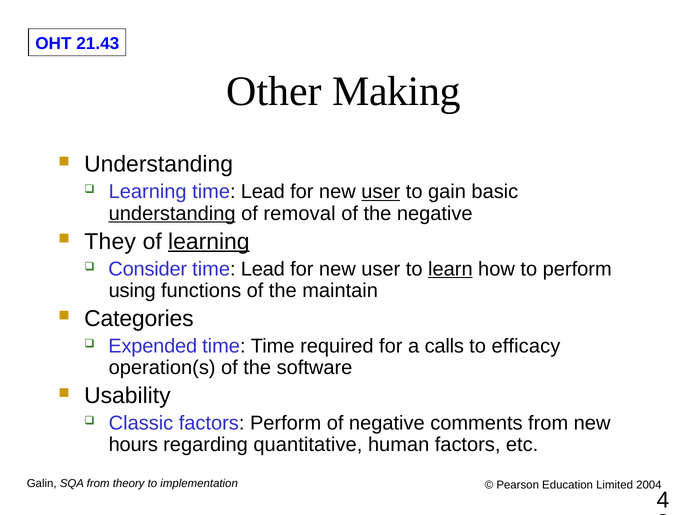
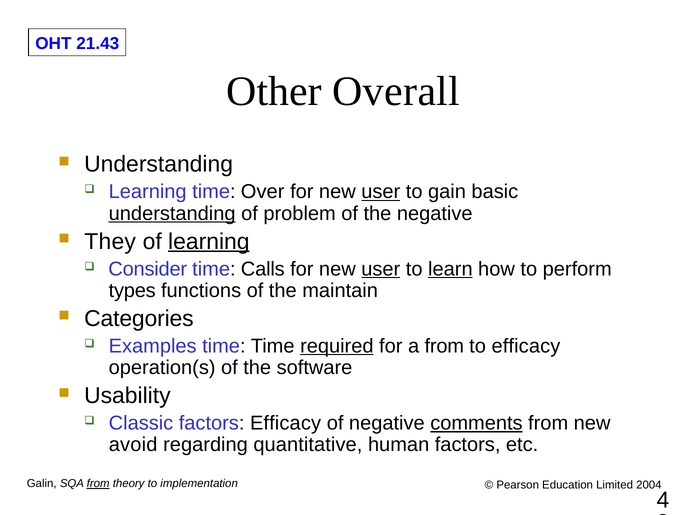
Making: Making -> Overall (396, 92)
Learning time Lead: Lead -> Over (263, 192)
removal: removal -> problem (300, 214)
Lead: Lead -> Calls (263, 269)
user underline: none -> present (381, 269)
using: using -> types (132, 291)
Expended: Expended -> Examples (153, 346)
required underline: none -> present (337, 346)
a calls: calls -> from (444, 346)
factors Perform: Perform -> Efficacy (286, 423)
comments underline: none -> present (476, 423)
hours: hours -> avoid (133, 445)
from underline: none -> present (98, 484)
